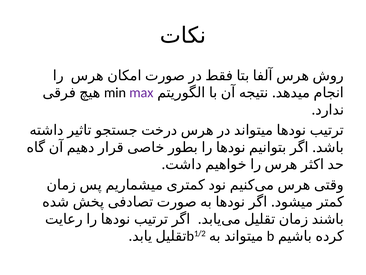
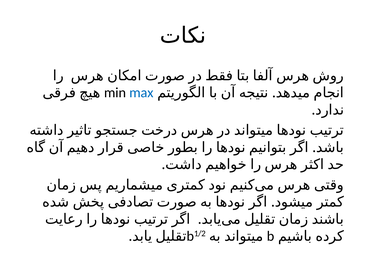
max colour: purple -> blue (142, 93)
